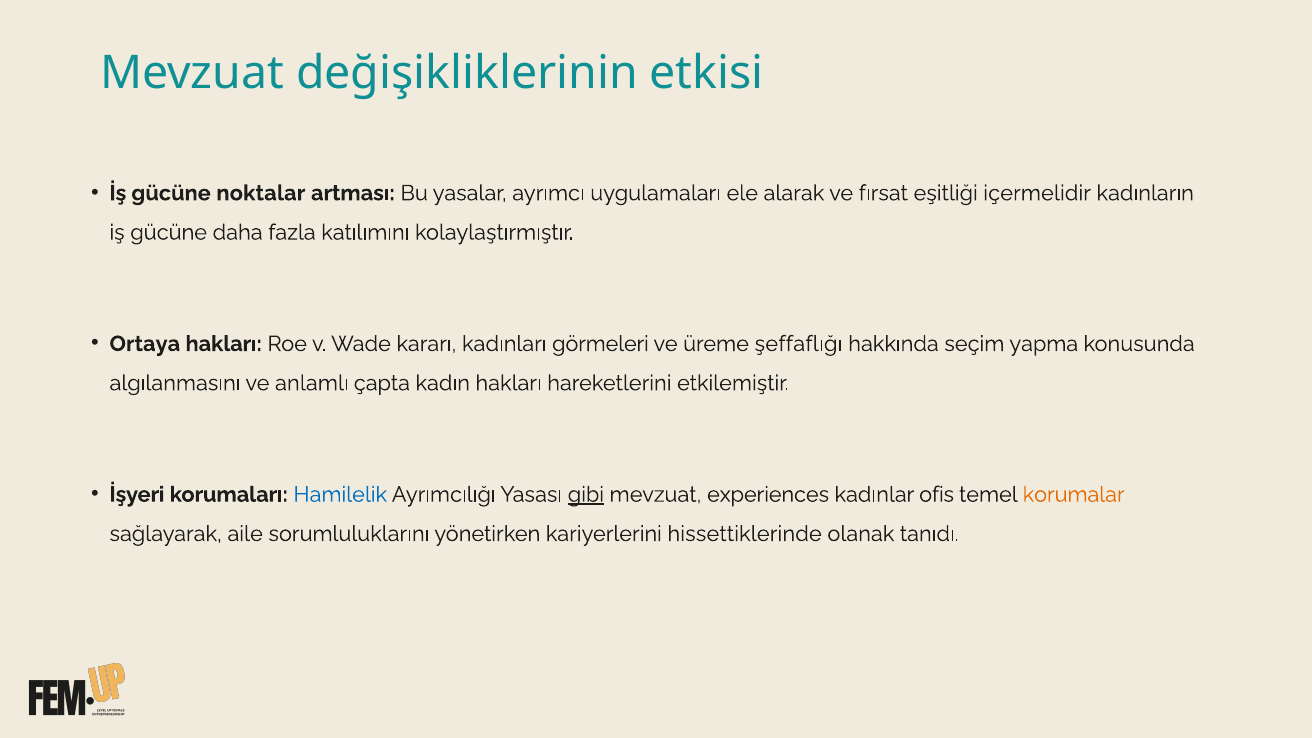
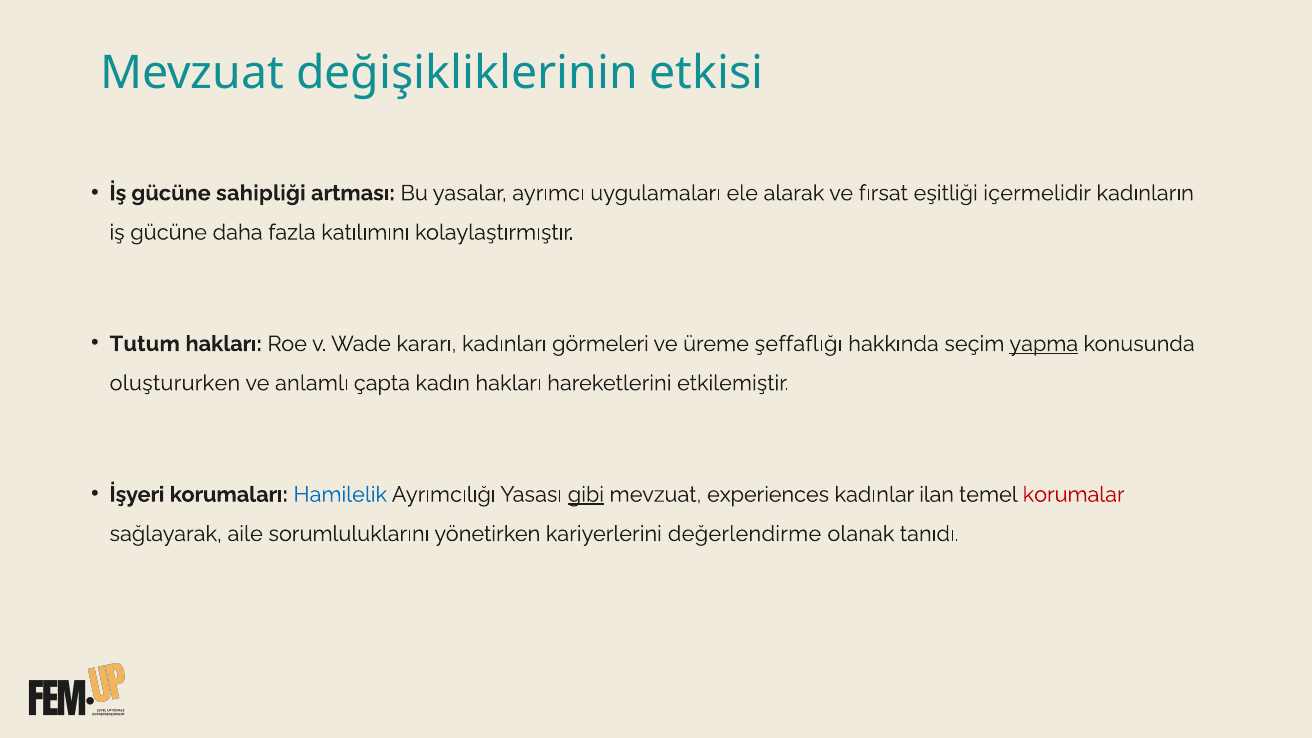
noktalar: noktalar -> sahipliği (261, 193)
Ortaya: Ortaya -> Tutum (145, 344)
yapma underline: none -> present (1044, 344)
algılanmasını: algılanmasını -> oluştururken (175, 383)
ofis: ofis -> ilan (937, 495)
korumalar colour: orange -> red (1074, 495)
hissettiklerinde: hissettiklerinde -> değerlendirme (745, 534)
